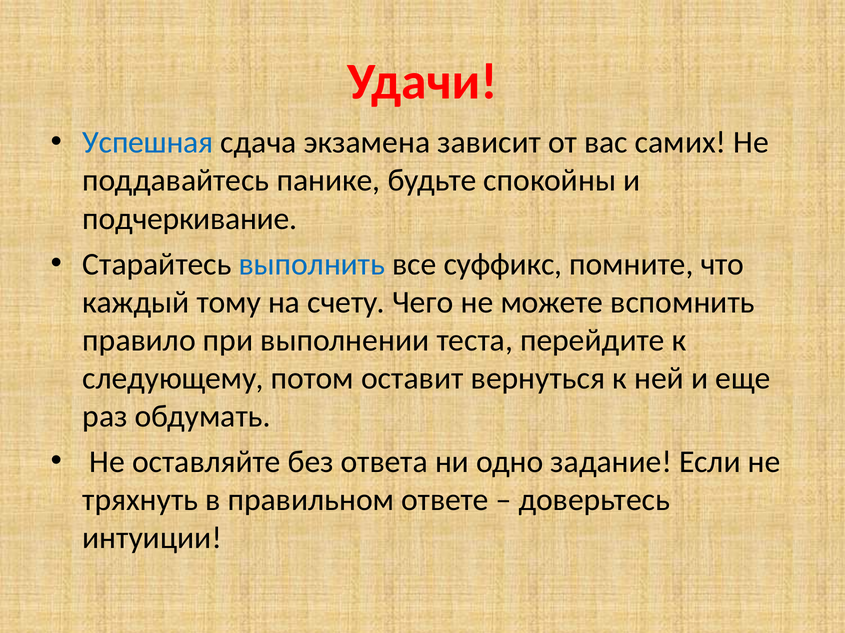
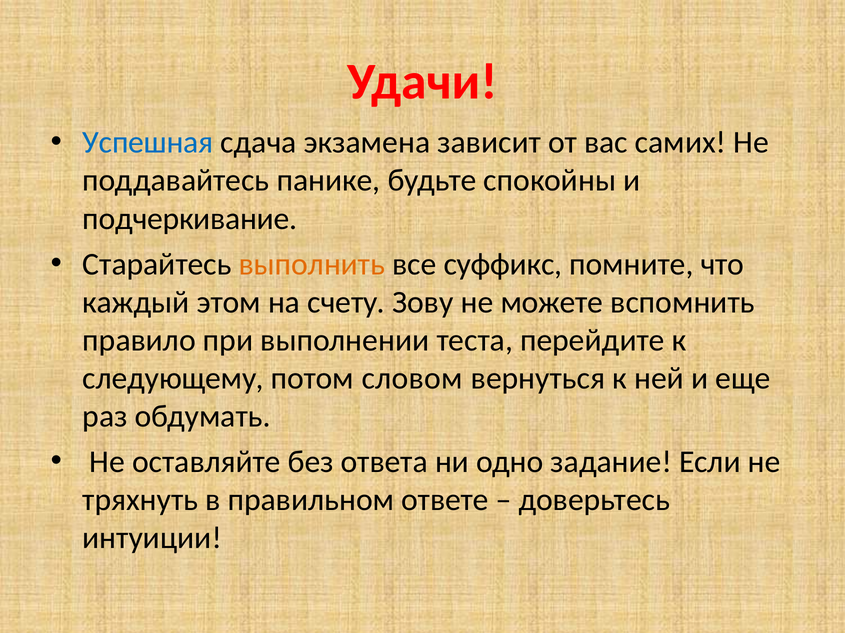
выполнить colour: blue -> orange (312, 264)
тому: тому -> этом (229, 302)
Чего: Чего -> Зову (423, 302)
оставит: оставит -> словом (412, 379)
